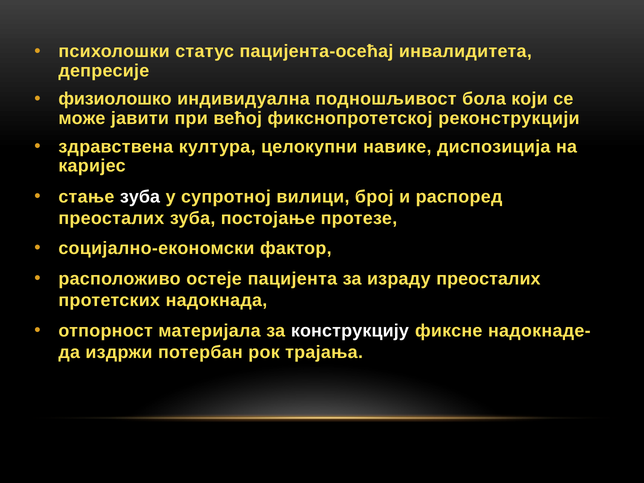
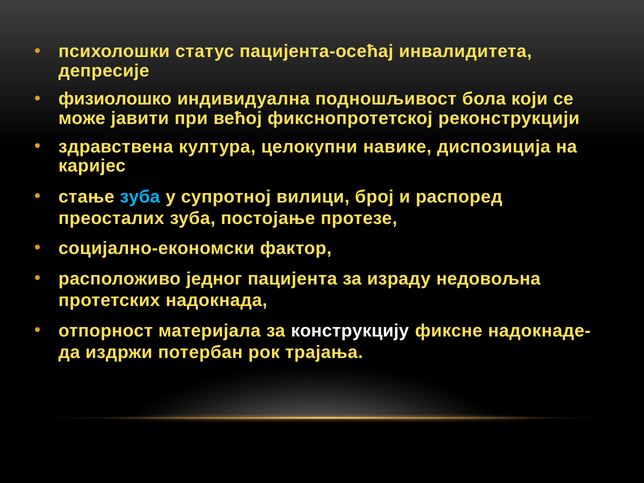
зуба colour: white -> light blue (140, 197)
остеје: остеје -> једног (214, 279)
израду преосталих: преосталих -> недовољна (488, 279)
